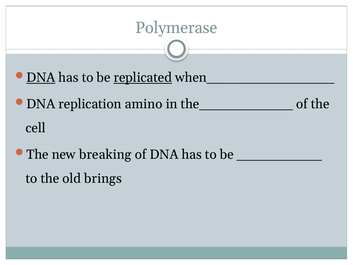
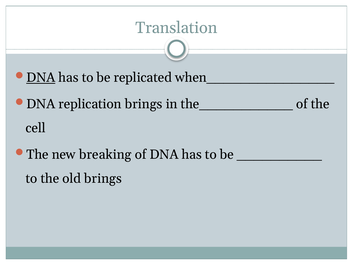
Polymerase: Polymerase -> Translation (176, 28)
replicated underline: present -> none (143, 78)
replication amino: amino -> brings (144, 104)
